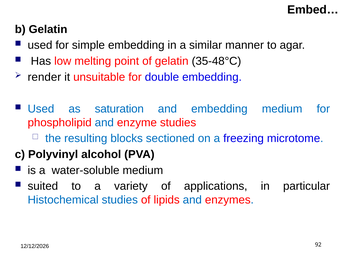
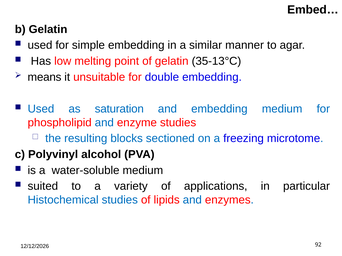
35-48°C: 35-48°C -> 35-13°C (216, 61)
render: render -> means (45, 77)
